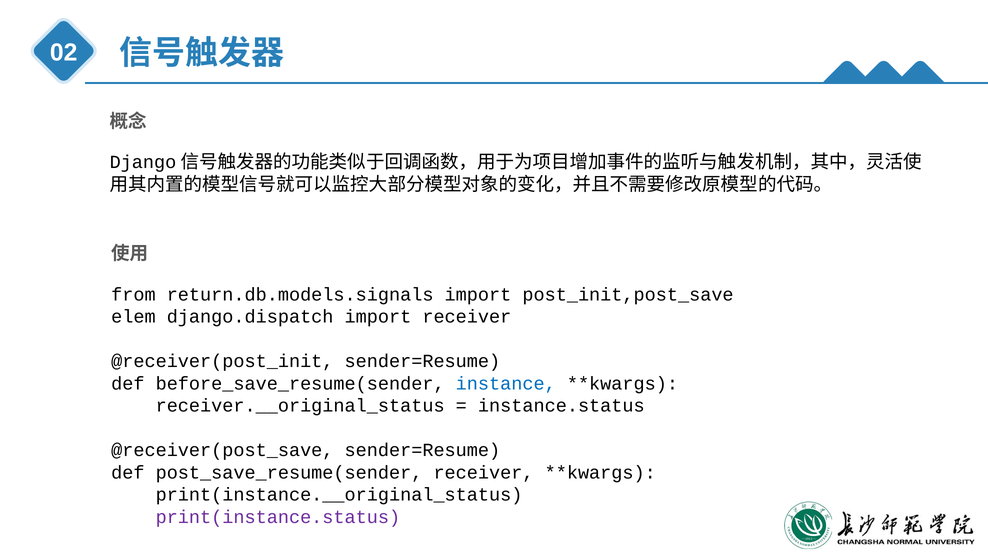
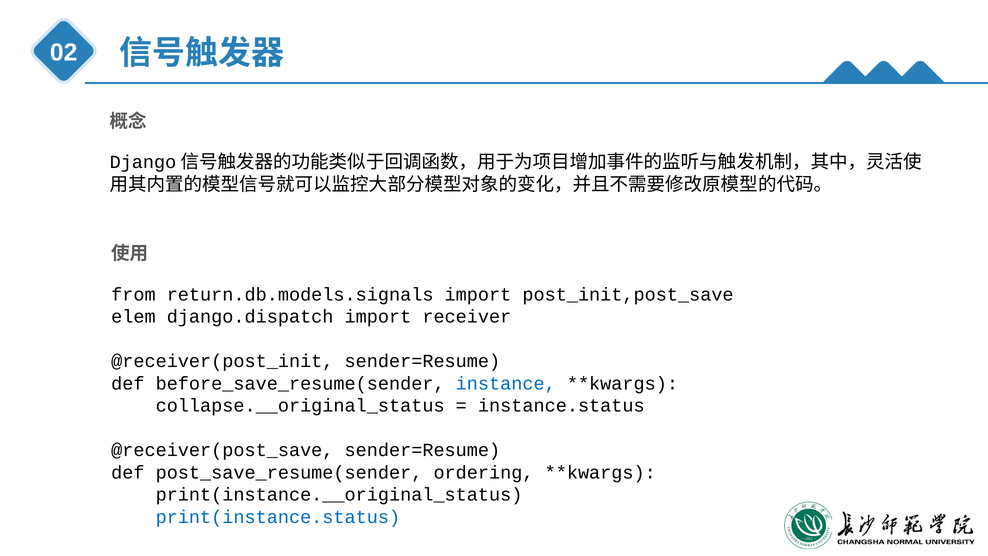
receiver.__original_status: receiver.__original_status -> collapse.__original_status (300, 406)
post_save_resume(sender receiver: receiver -> ordering (484, 472)
print(instance.status colour: purple -> blue (278, 517)
